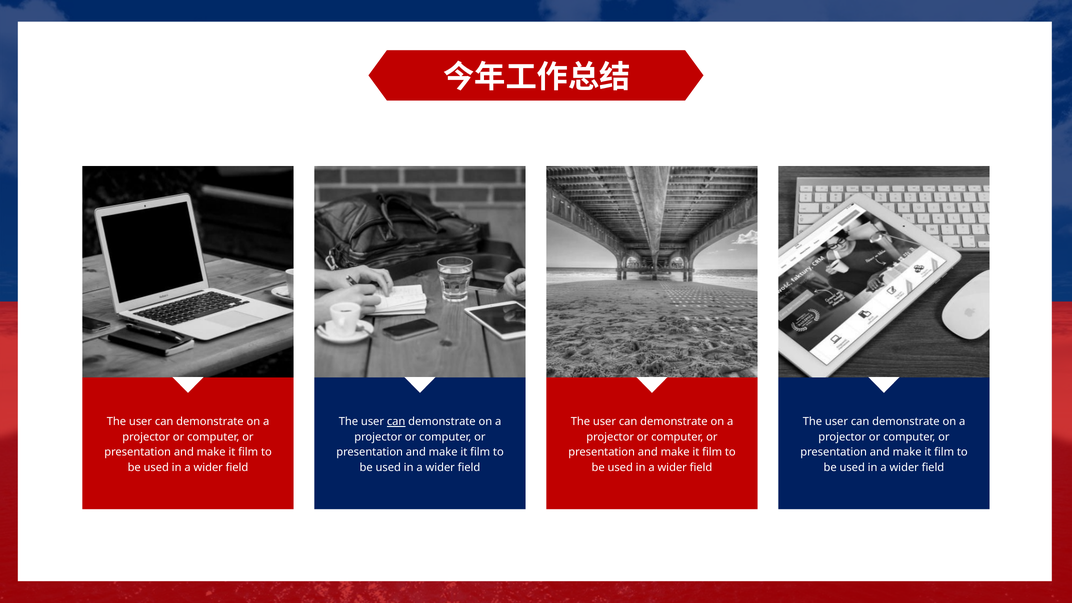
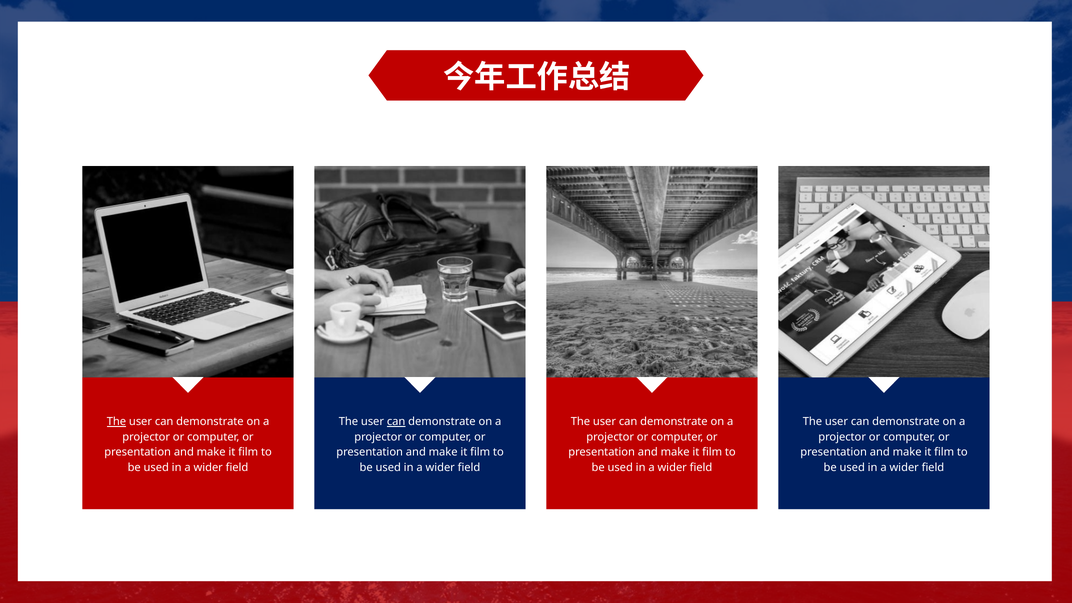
The underline: none -> present (116, 422)
